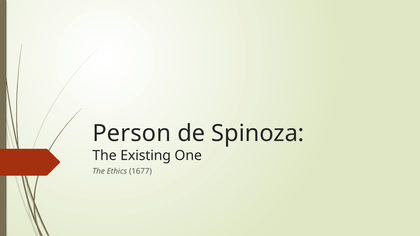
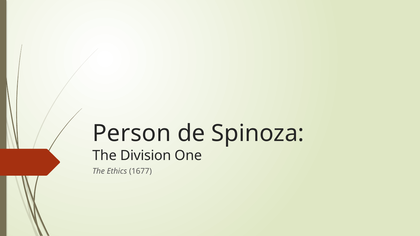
Existing: Existing -> Division (146, 156)
